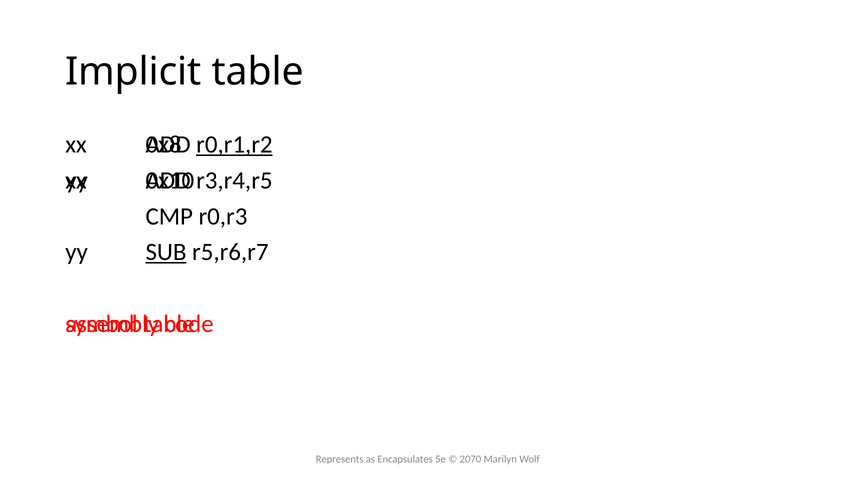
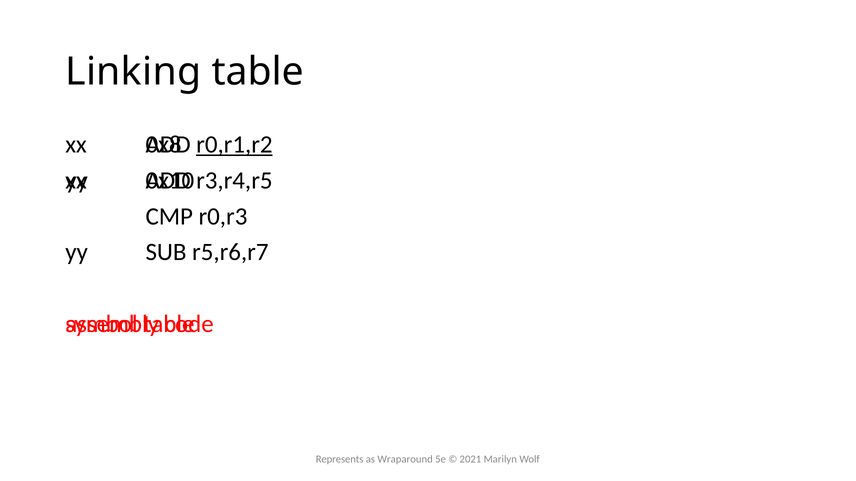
Implicit: Implicit -> Linking (133, 72)
SUB underline: present -> none (166, 252)
Encapsulates: Encapsulates -> Wraparound (405, 460)
2070: 2070 -> 2021 (470, 460)
